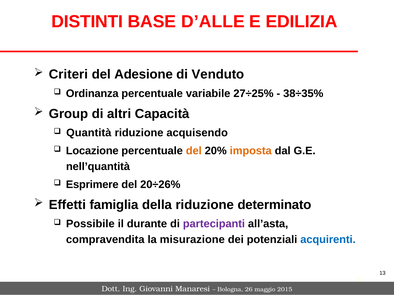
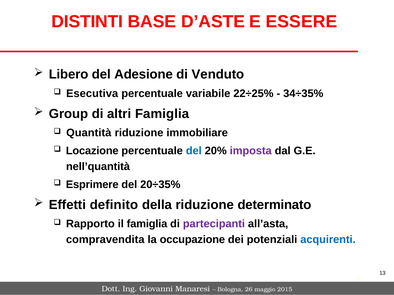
D’ALLE: D’ALLE -> D’ASTE (213, 22)
EDILIZIA: EDILIZIA -> ESSERE (301, 22)
Criteri: Criteri -> Libero (69, 74)
Ordinanza: Ordinanza -> Esecutiva (92, 94)
27÷25%: 27÷25% -> 22÷25% (253, 94)
38÷35%: 38÷35% -> 34÷35% (303, 94)
altri Capacità: Capacità -> Famiglia (162, 114)
acquisendo: acquisendo -> immobiliare (197, 133)
del colour: orange -> blue (194, 151)
imposta colour: orange -> purple (251, 151)
20÷26%: 20÷26% -> 20÷35% (160, 185)
famiglia: famiglia -> definito (114, 205)
Possibile: Possibile -> Rapporto (90, 224)
il durante: durante -> famiglia (147, 224)
misurazione: misurazione -> occupazione (192, 240)
